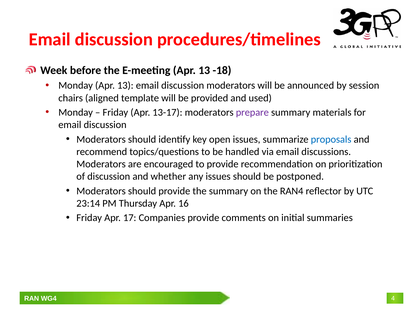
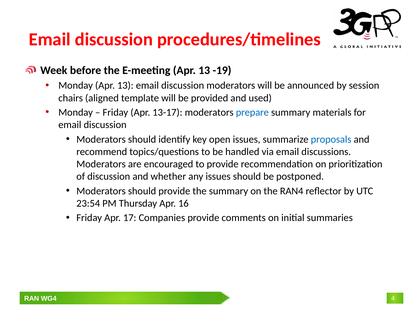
-18: -18 -> -19 (222, 70)
prepare colour: purple -> blue (252, 112)
23:14: 23:14 -> 23:54 (88, 203)
